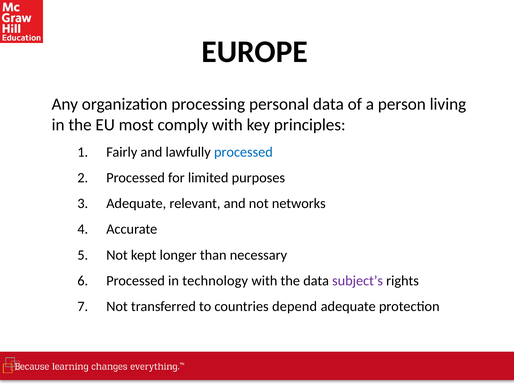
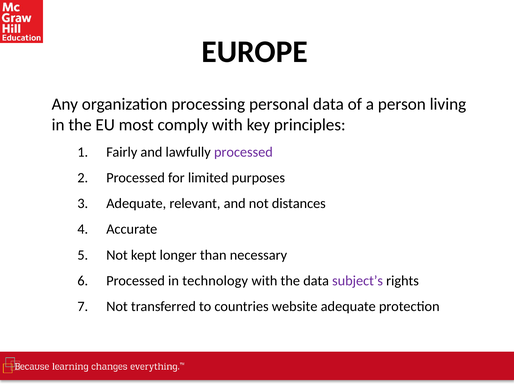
processed colour: blue -> purple (243, 152)
networks: networks -> distances (299, 203)
depend: depend -> website (295, 306)
